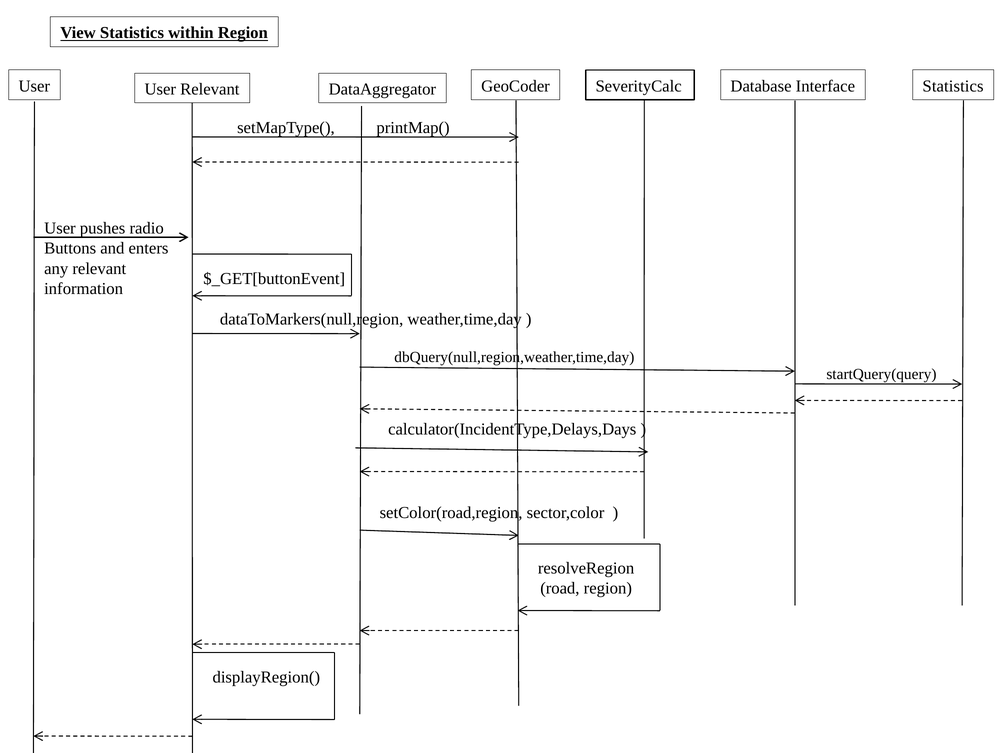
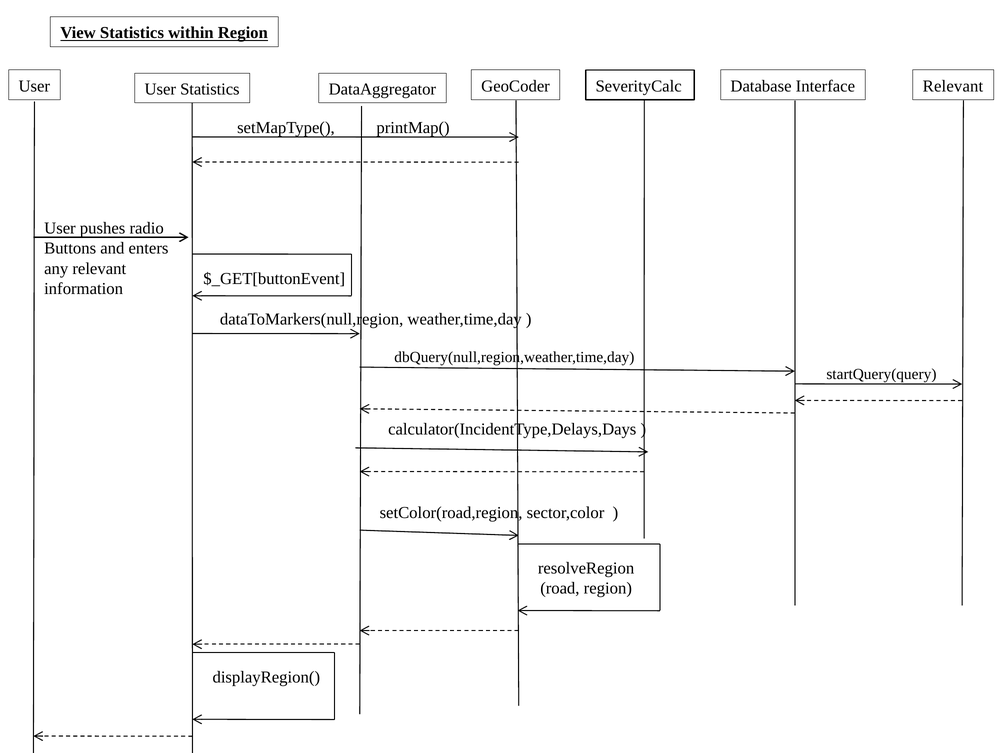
Interface Statistics: Statistics -> Relevant (953, 86)
User Relevant: Relevant -> Statistics (210, 89)
